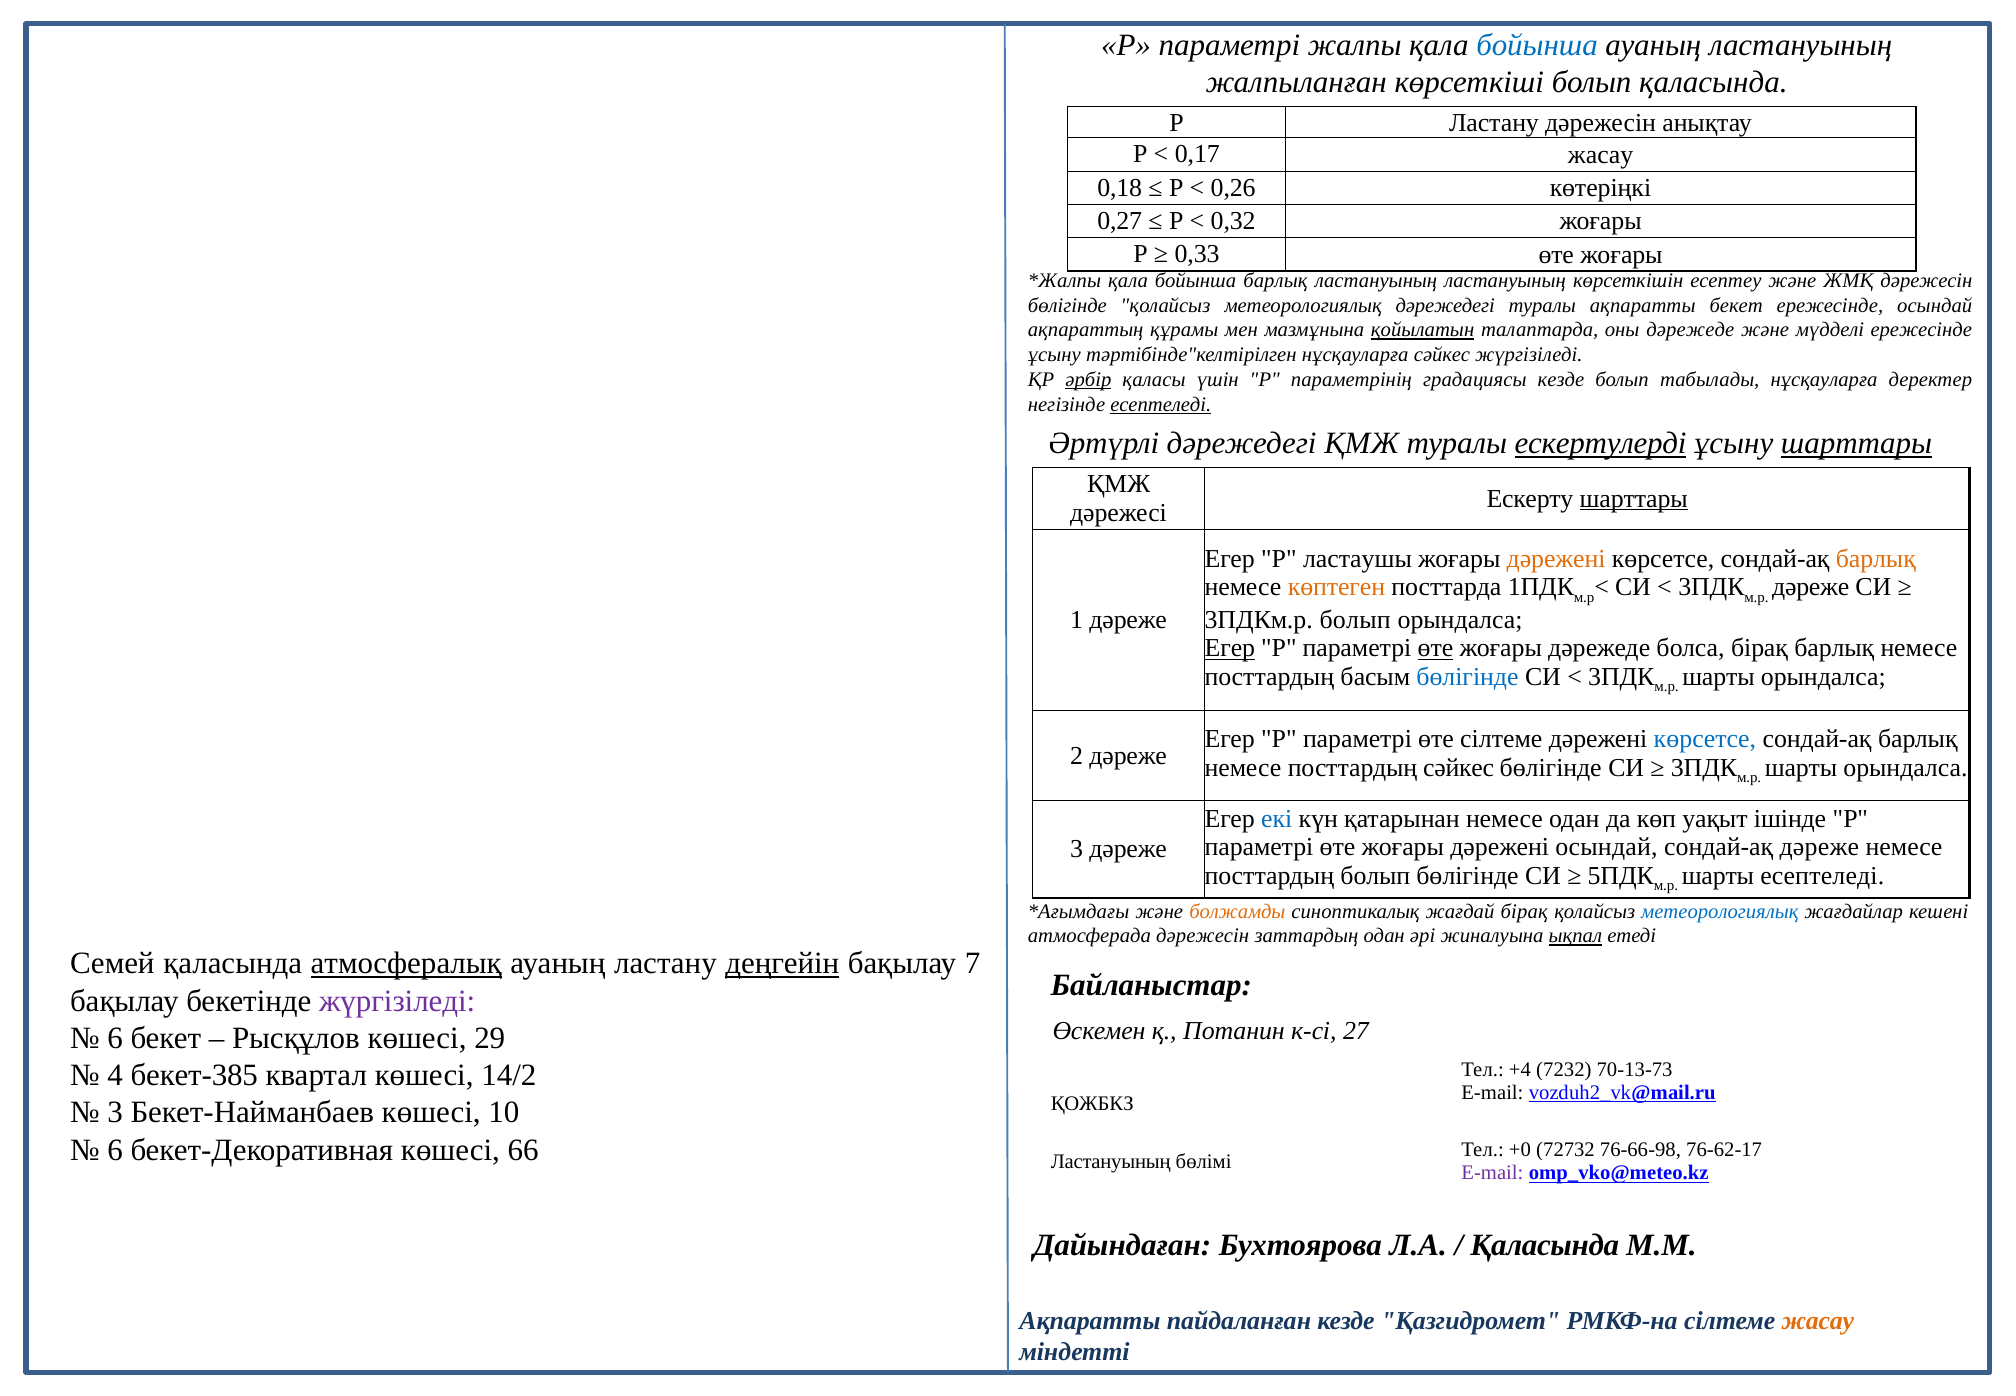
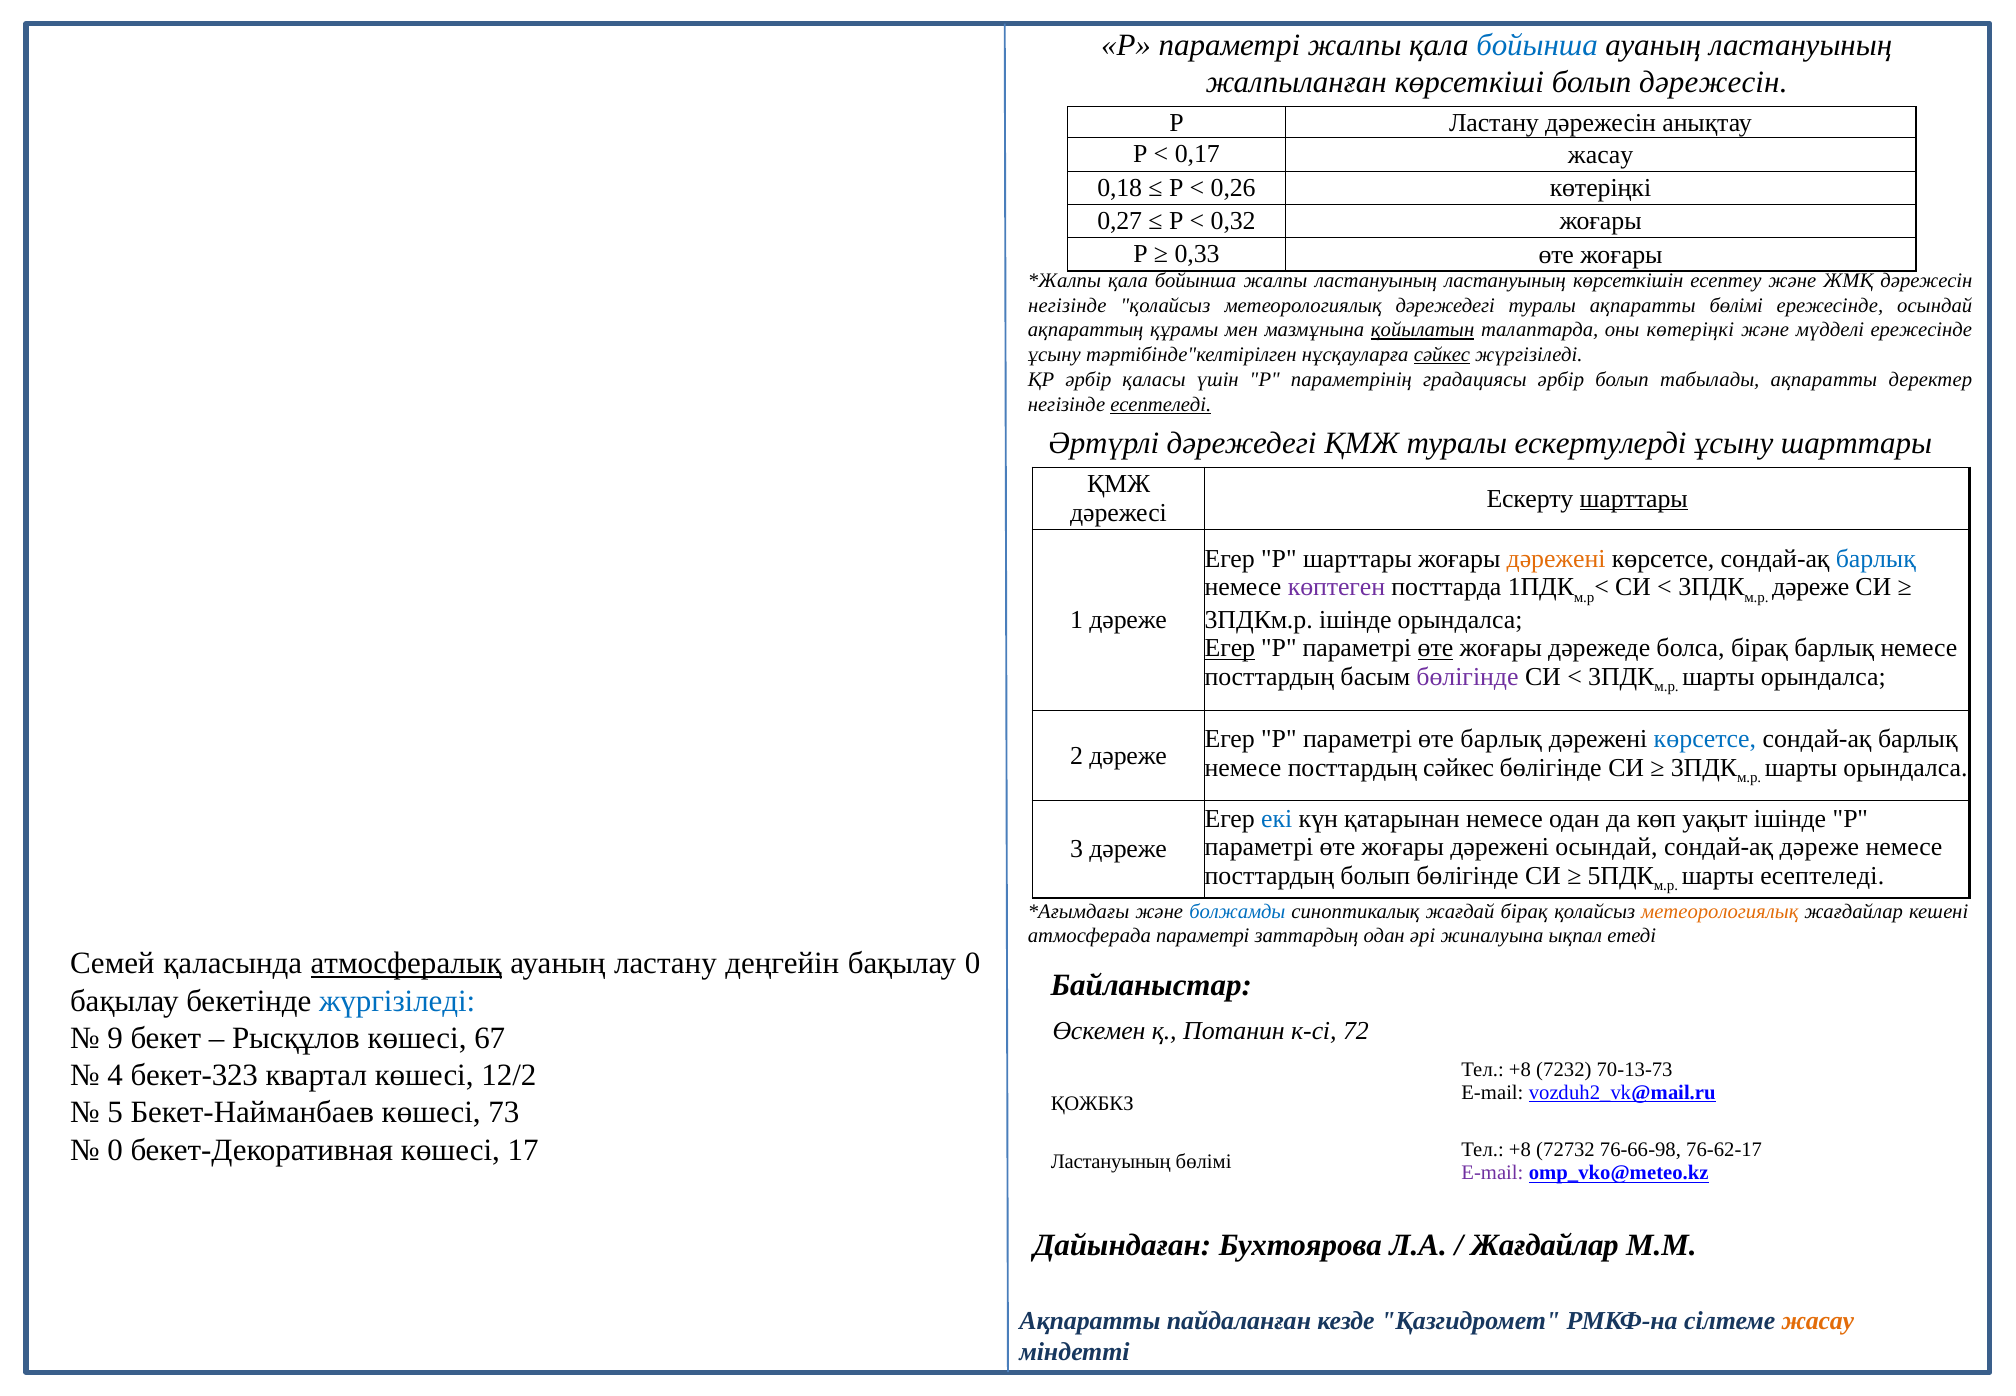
болып қаласында: қаласында -> дәрежесін (1713, 83)
бойынша барлық: барлық -> жалпы (1275, 281)
бөлігінде: бөлігінде -> негізінде (1067, 305)
ақпаратты бекет: бекет -> бөлімі (1736, 305)
оны дәрежеде: дәрежеде -> көтеріңкі (1690, 330)
сәйкес underline: none -> present (1442, 355)
әрбір underline: present -> none (1088, 380)
градациясы кезде: кезде -> әрбір (1561, 380)
табылады нұсқауларға: нұсқауларға -> ақпаратты (1824, 380)
ескертулерді underline: present -> none (1601, 444)
шарттары underline: present -> none (1856, 444)
Р ластаушы: ластаушы -> шарттары (1357, 559)
барлық colour: orange -> blue (1876, 559)
көптеген colour: orange -> purple (1336, 587)
3ПДКм.р болып: болып -> ішінде (1355, 620)
бөлігінде colour: blue -> purple (1467, 677)
өте сілтеме: сілтеме -> барлық (1501, 739)
болжамды colour: orange -> blue (1237, 911)
метеорологиялық colour: blue -> orange (1720, 911)
атмосферада дәрежесін: дәрежесін -> параметрі (1203, 936)
ықпал underline: present -> none (1575, 936)
деңгейін underline: present -> none (782, 963)
бақылау 7: 7 -> 0 (973, 963)
жүргізіледі colour: purple -> blue (397, 1001)
27: 27 -> 72 (1356, 1031)
6: 6 -> 9 (115, 1038)
29: 29 -> 67 (490, 1038)
+4: +4 -> +8 (1520, 1069)
бекет-385: бекет-385 -> бекет-323 (194, 1075)
14/2: 14/2 -> 12/2 (509, 1075)
3: 3 -> 5 (115, 1112)
10: 10 -> 73 (504, 1112)
6: 6 -> 0 (115, 1150)
66: 66 -> 17 (523, 1150)
+0: +0 -> +8 (1520, 1150)
Қаласында: Қаласында -> Жағдайлар (1545, 1245)
